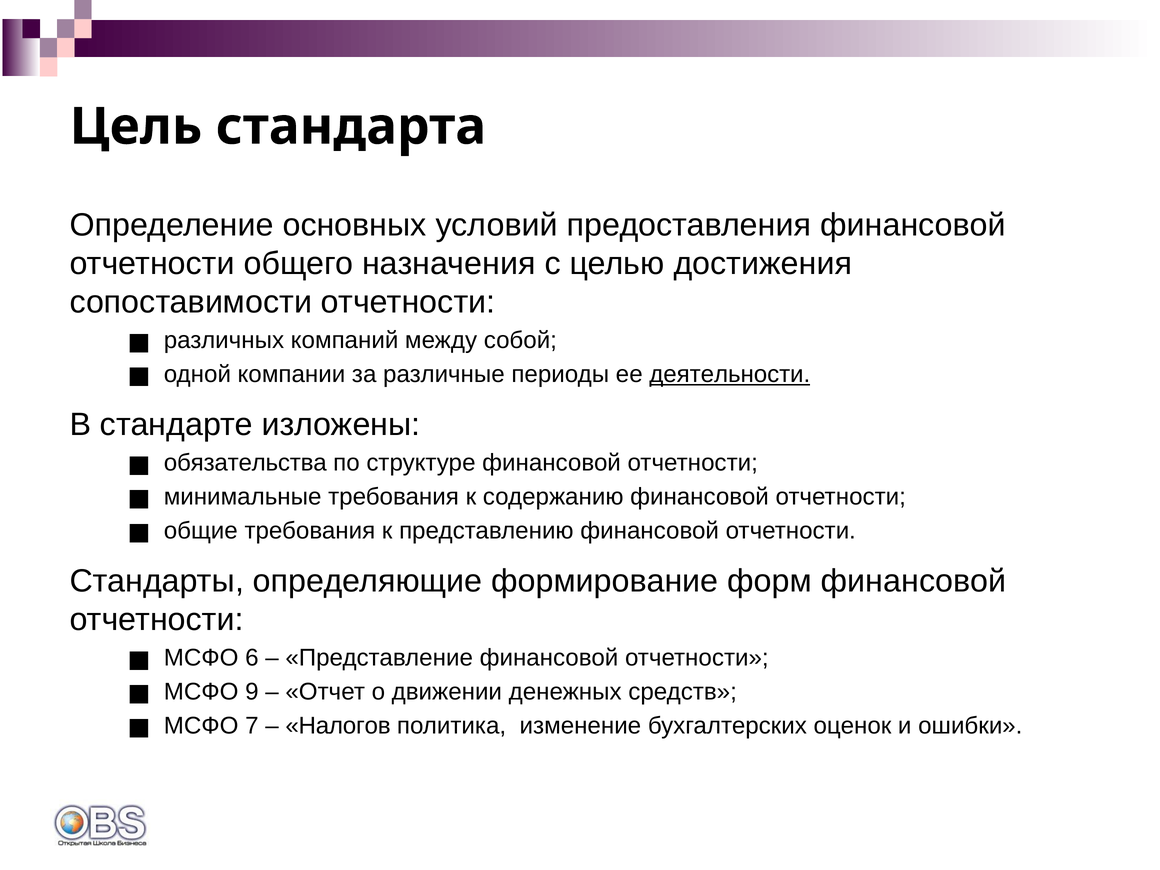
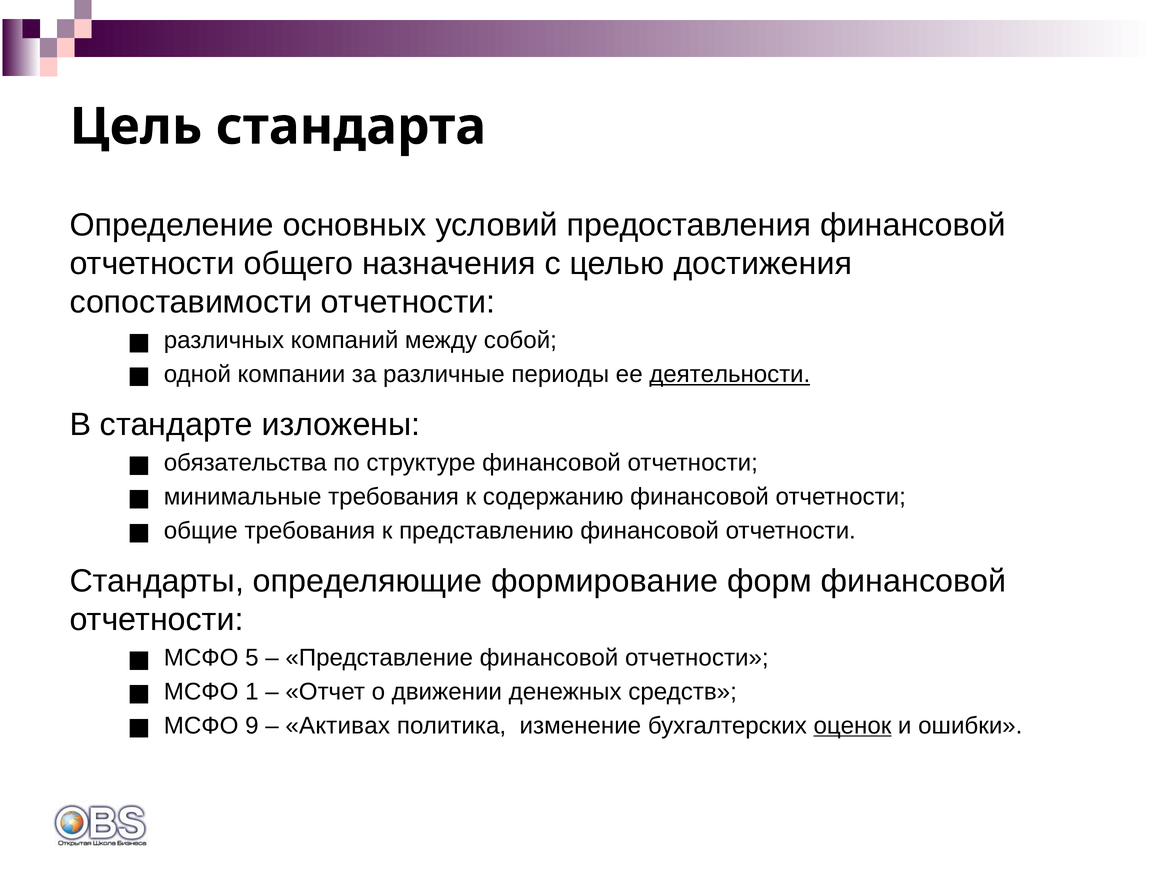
6: 6 -> 5 (252, 658)
9: 9 -> 1 (252, 692)
7: 7 -> 9 (252, 726)
Налогов: Налогов -> Активах (338, 726)
оценок underline: none -> present (852, 726)
